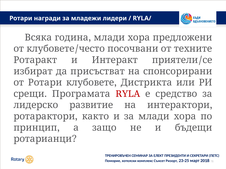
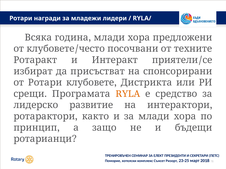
RYLA colour: red -> orange (128, 94)
